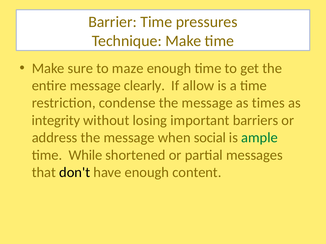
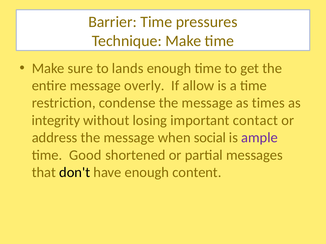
maze: maze -> lands (128, 68)
clearly: clearly -> overly (144, 86)
barriers: barriers -> contact (255, 121)
ample colour: green -> purple (260, 138)
While: While -> Good (85, 155)
